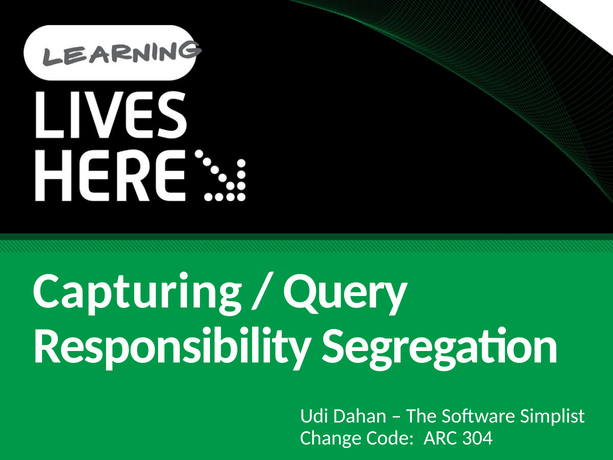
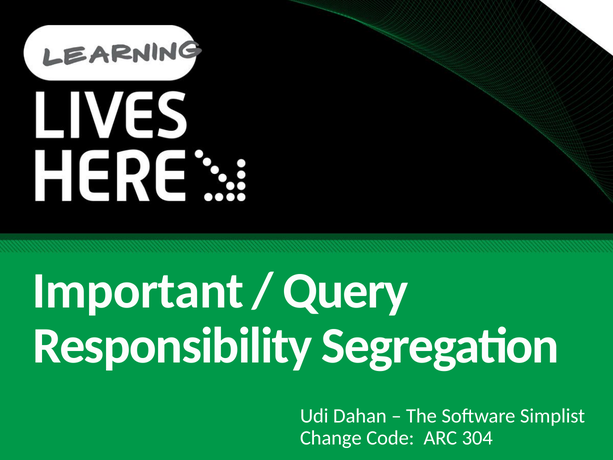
Capturing: Capturing -> Important (138, 291)
